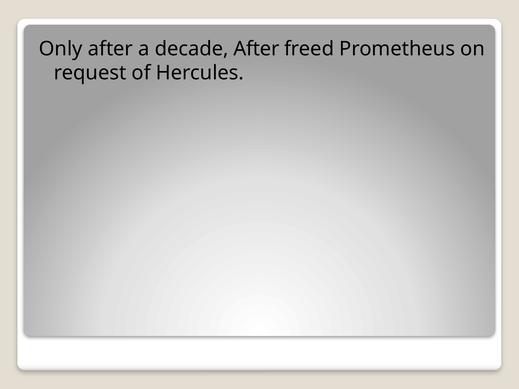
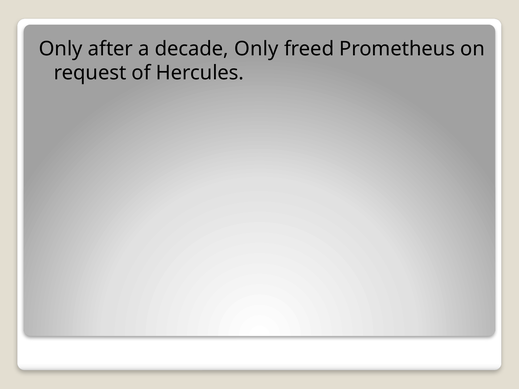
decade After: After -> Only (256, 49)
